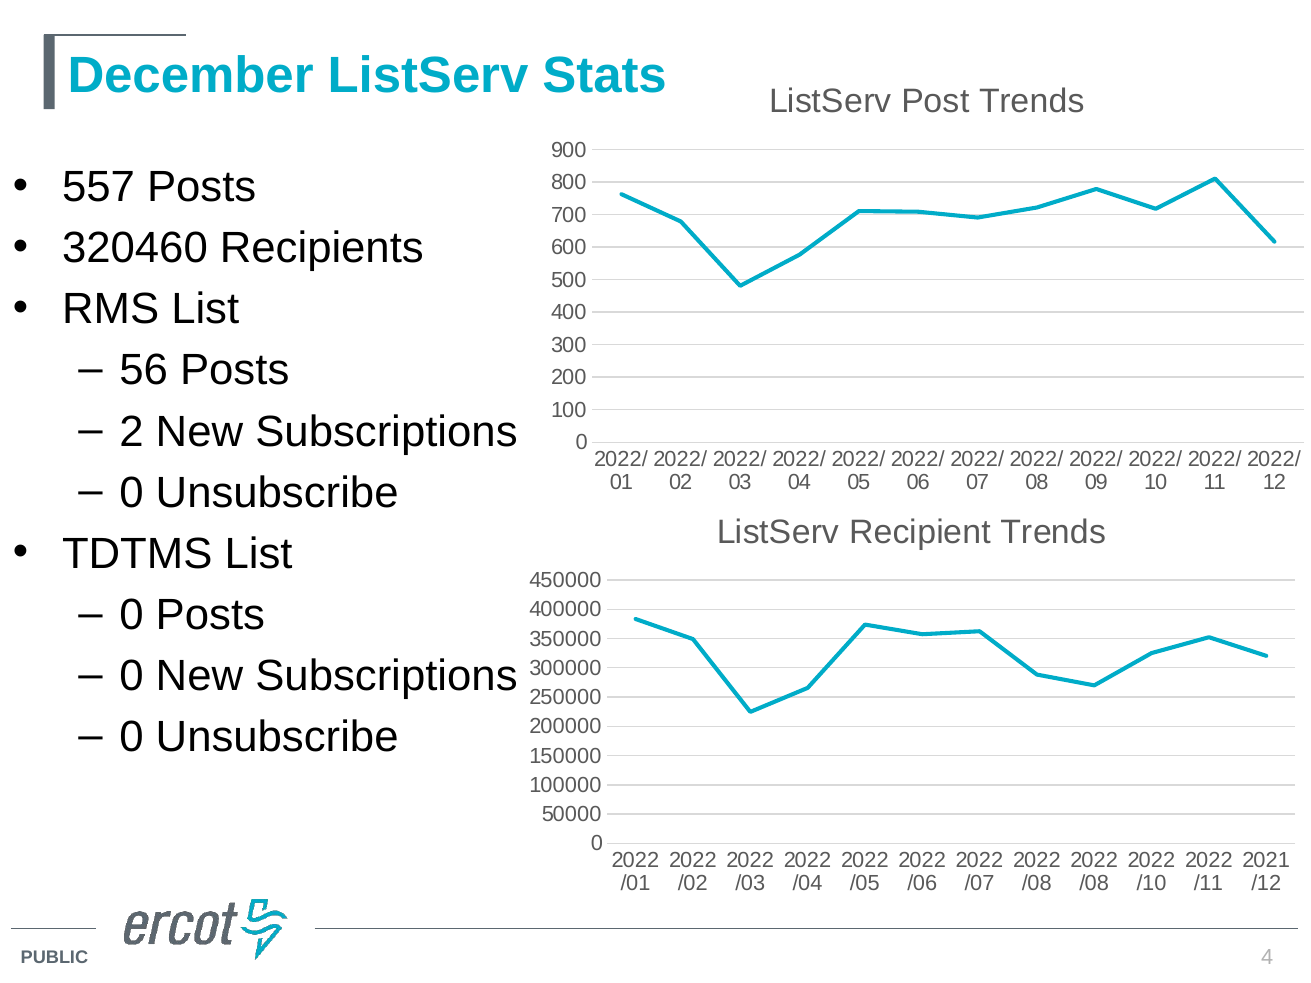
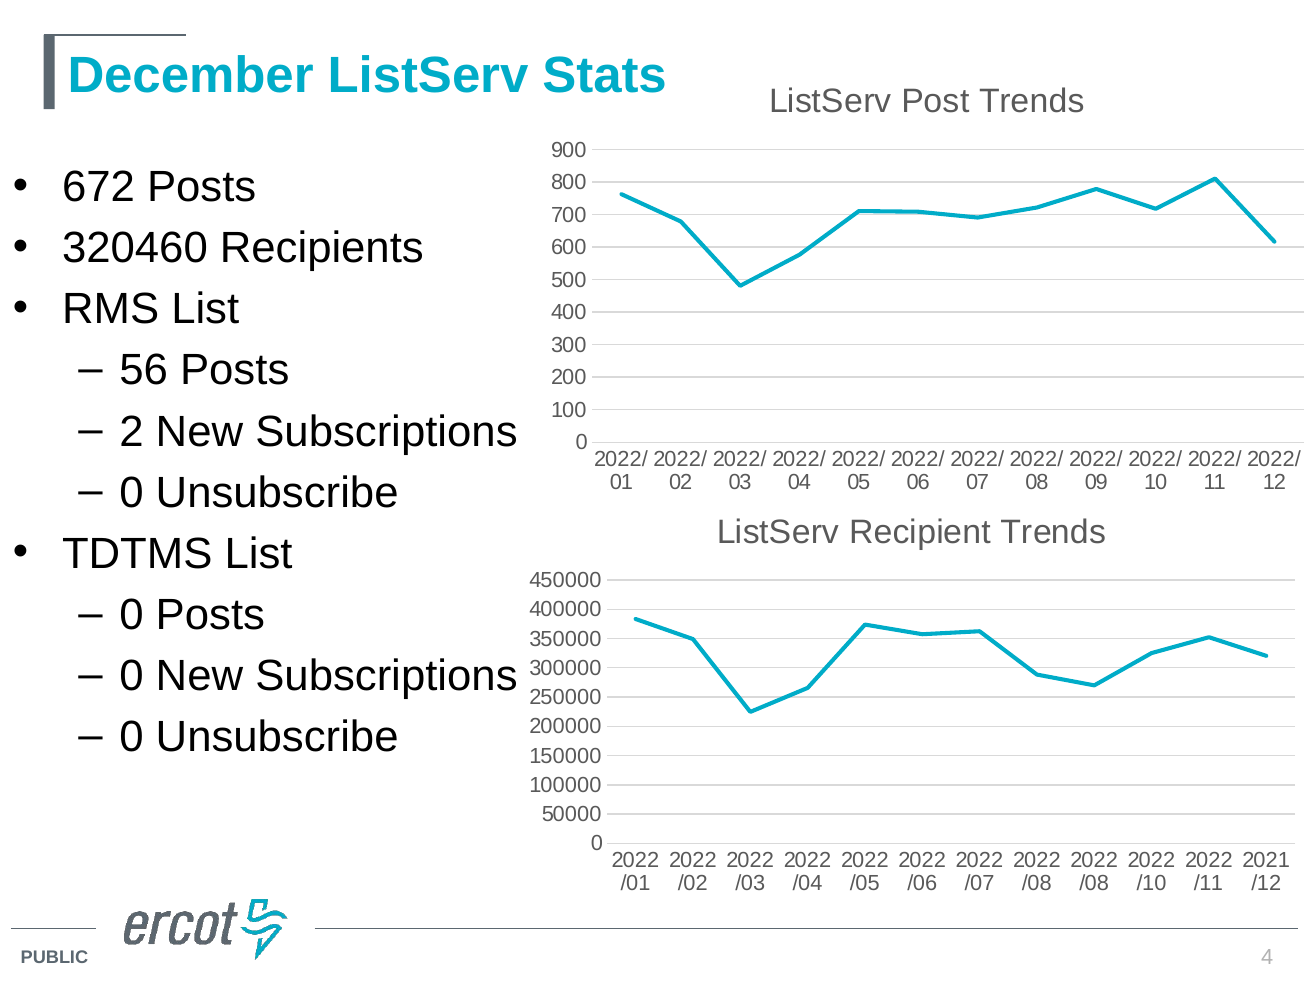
557: 557 -> 672 (99, 187)
